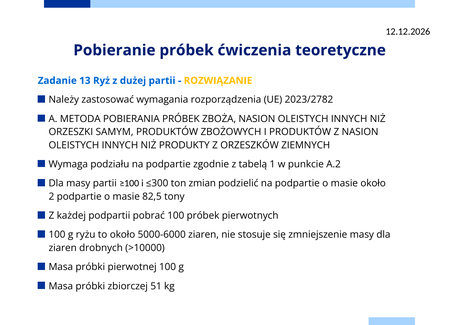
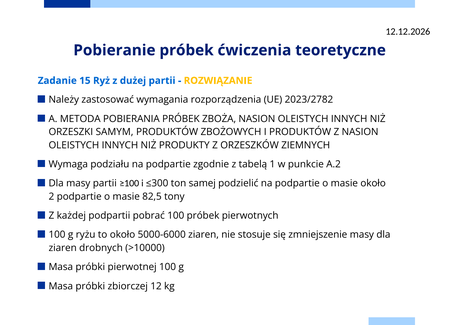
13: 13 -> 15 (85, 81)
zmian: zmian -> samej (202, 183)
51: 51 -> 12 (156, 286)
